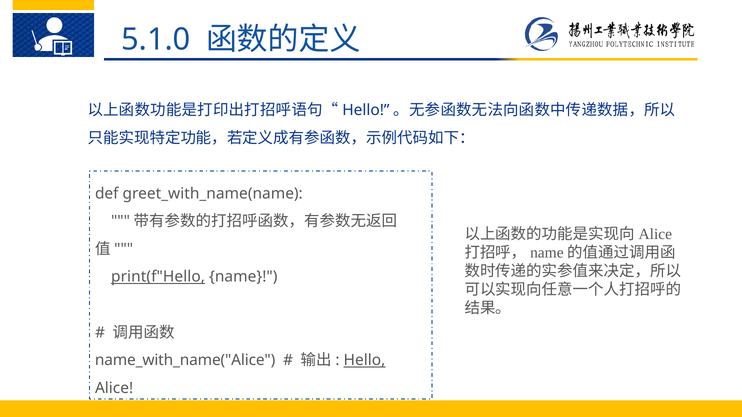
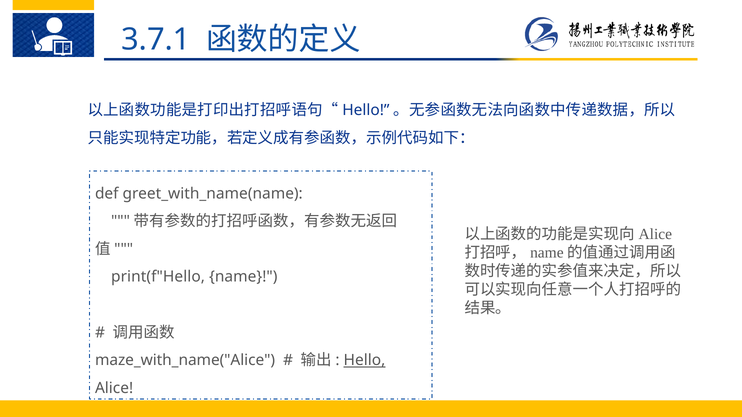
5.1.0: 5.1.0 -> 3.7.1 (156, 40)
print(f"Hello underline: present -> none (158, 277)
name_with_name("Alice: name_with_name("Alice -> maze_with_name("Alice (185, 361)
